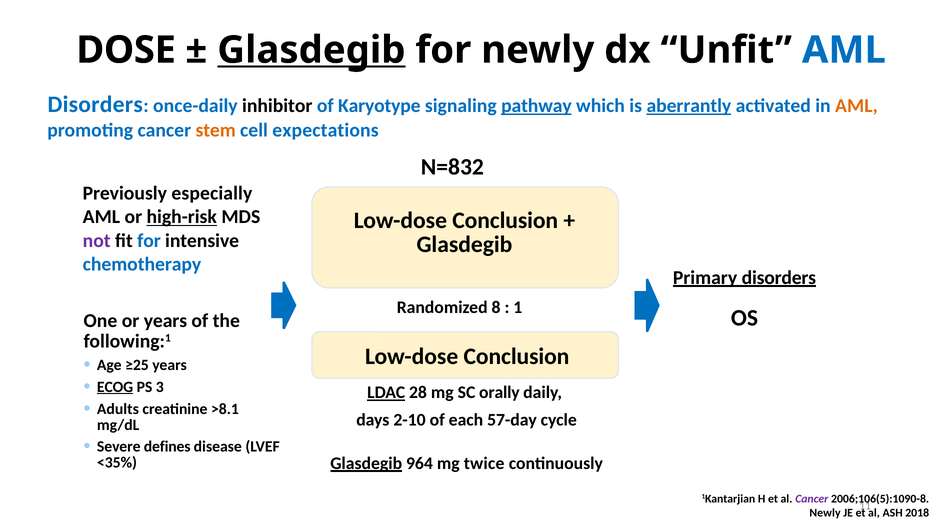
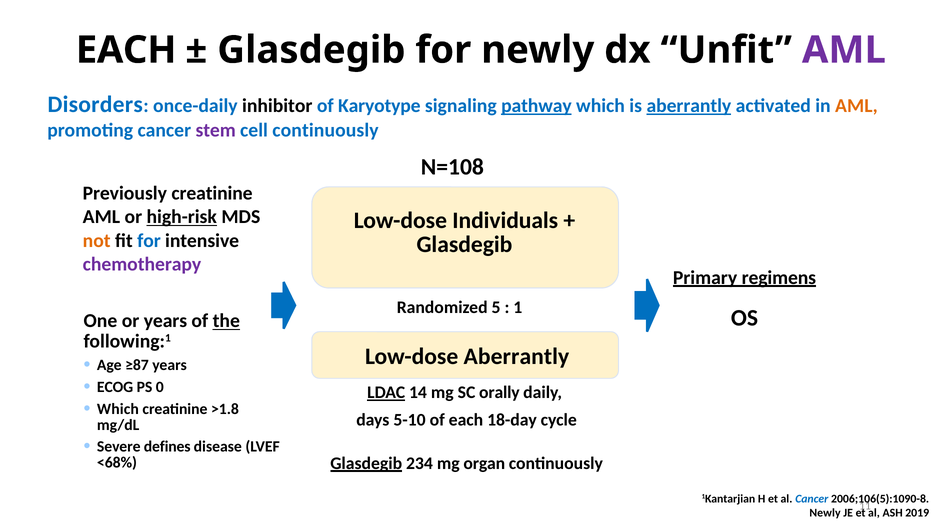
DOSE: DOSE -> EACH (126, 50)
Glasdegib underline: present -> none (311, 50)
AML colour: blue -> purple (844, 50)
stem colour: orange -> purple (216, 130)
cell expectations: expectations -> continuously (326, 130)
N=832: N=832 -> N=108 (452, 167)
Previously especially: especially -> creatinine (212, 194)
Conclusion: Conclusion -> Individuals (505, 221)
not colour: purple -> orange (97, 241)
chemotherapy colour: blue -> purple (142, 264)
Primary disorders: disorders -> regimens (779, 278)
8: 8 -> 5 (496, 308)
the underline: none -> present (226, 321)
Conclusion: Conclusion -> Aberrantly (516, 357)
≥25: ≥25 -> ≥87 (137, 365)
ECOG underline: present -> none (115, 387)
3: 3 -> 0 (160, 387)
28: 28 -> 14 (418, 393)
Adults: Adults -> Which (118, 409)
>8.1: >8.1 -> >1.8 (225, 409)
2-10: 2-10 -> 5-10 (410, 420)
57-day: 57-day -> 18-day (512, 420)
964: 964 -> 234 (419, 464)
twice: twice -> organ (484, 464)
<35%: <35% -> <68% (117, 463)
Cancer colour: purple -> blue (812, 499)
2018: 2018 -> 2019 (917, 513)
